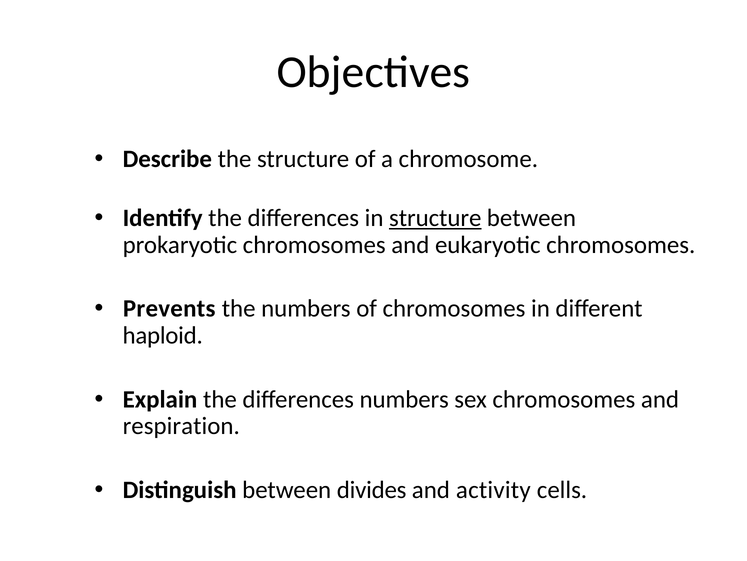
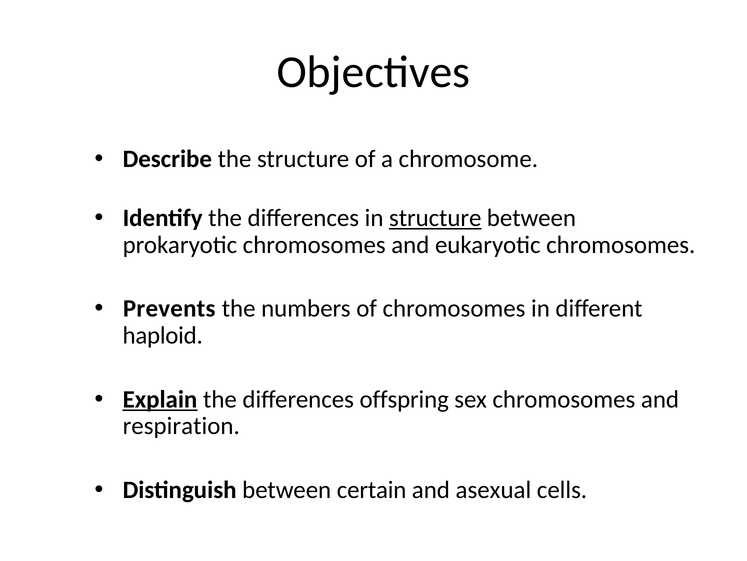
Explain underline: none -> present (160, 399)
differences numbers: numbers -> offspring (404, 399)
divides: divides -> certain (372, 489)
activity: activity -> asexual (493, 489)
